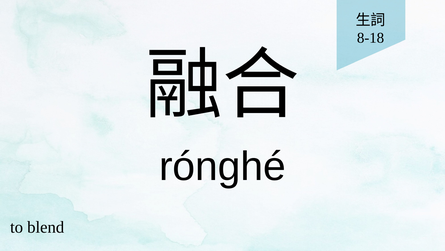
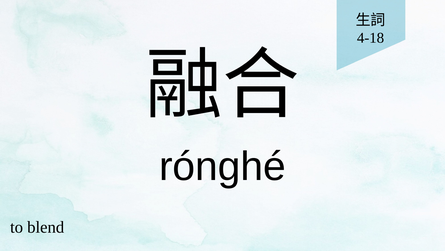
8-18: 8-18 -> 4-18 (371, 38)
